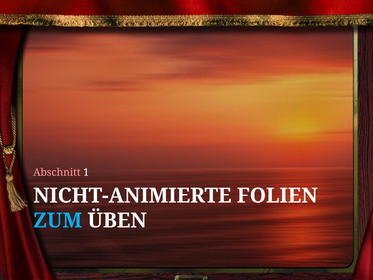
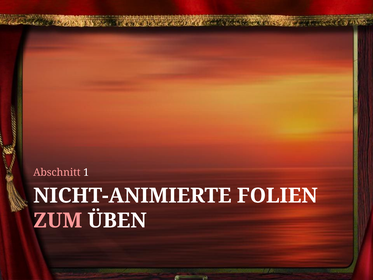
ZUM colour: light blue -> pink (58, 220)
